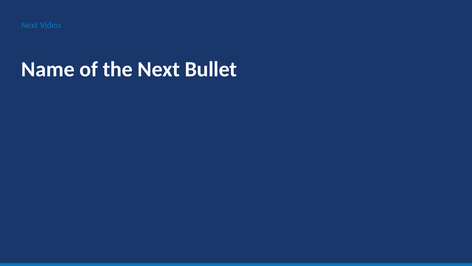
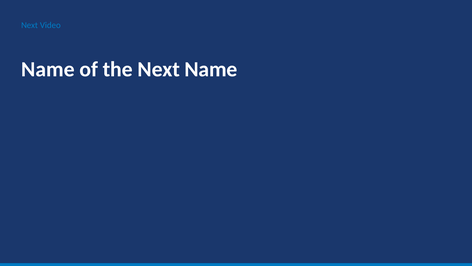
Next Bullet: Bullet -> Name (211, 69)
